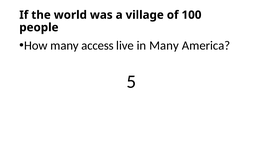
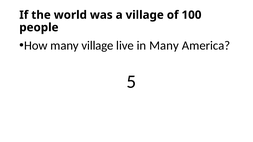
many access: access -> village (97, 46)
